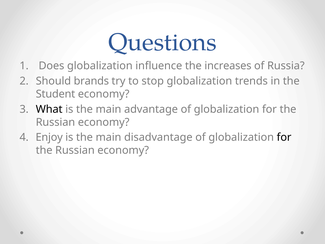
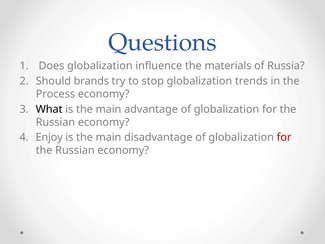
increases: increases -> materials (228, 66)
Student: Student -> Process (55, 94)
for colour: black -> red (284, 137)
